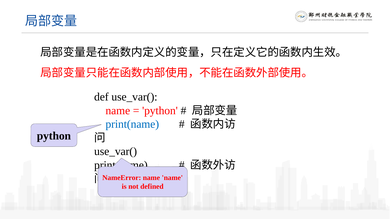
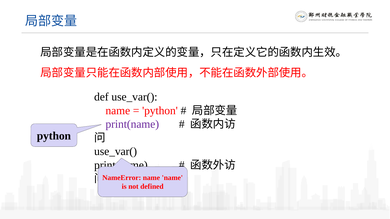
print(name colour: blue -> purple (132, 124)
